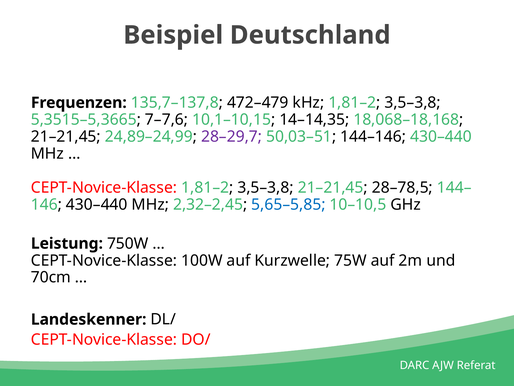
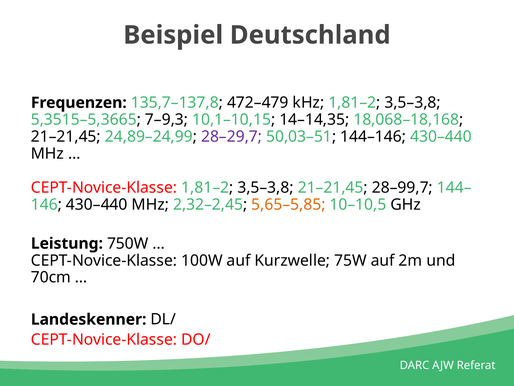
7–7,6: 7–7,6 -> 7–9,3 (167, 120)
28–78,5: 28–78,5 -> 28–99,7 (402, 187)
5,65–5,85 colour: blue -> orange (288, 204)
